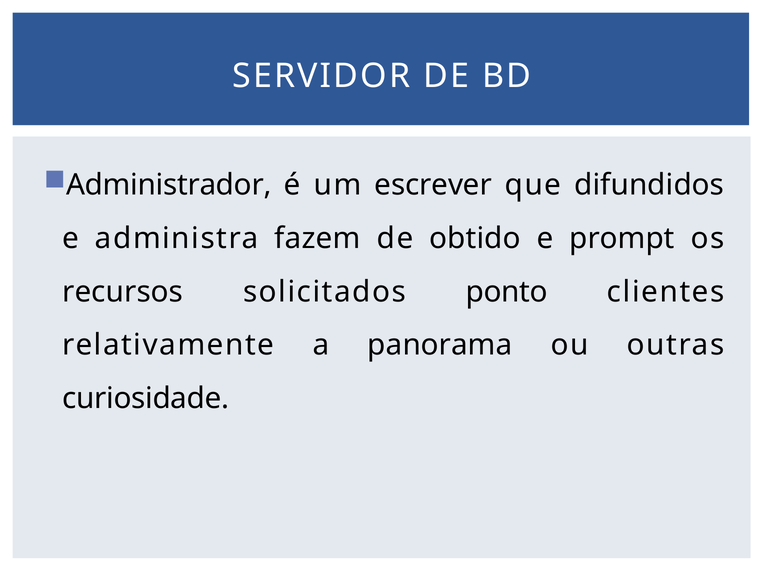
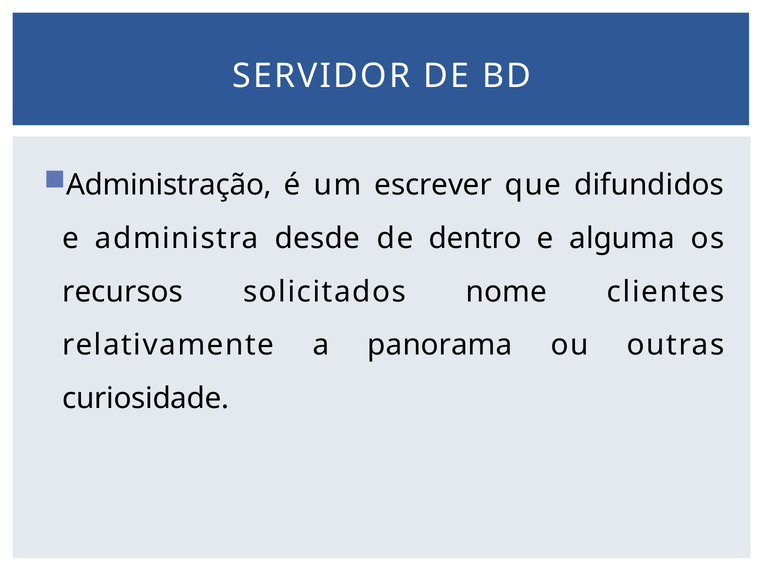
Administrador: Administrador -> Administração (169, 185)
fazem: fazem -> desde (318, 238)
obtido: obtido -> dentro (475, 238)
prompt: prompt -> alguma (622, 238)
ponto: ponto -> nome (506, 292)
